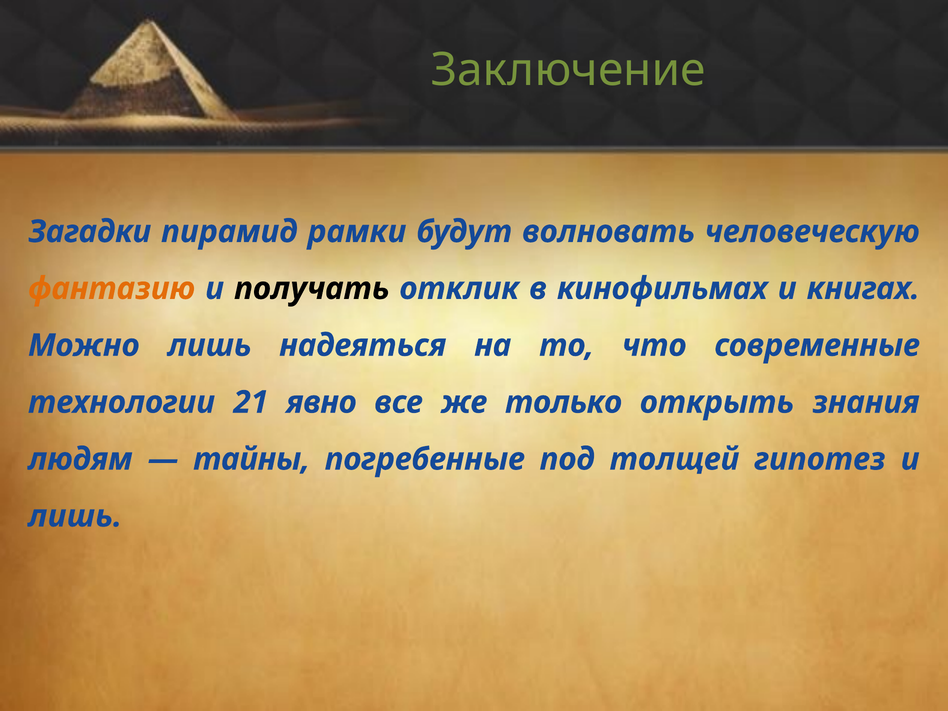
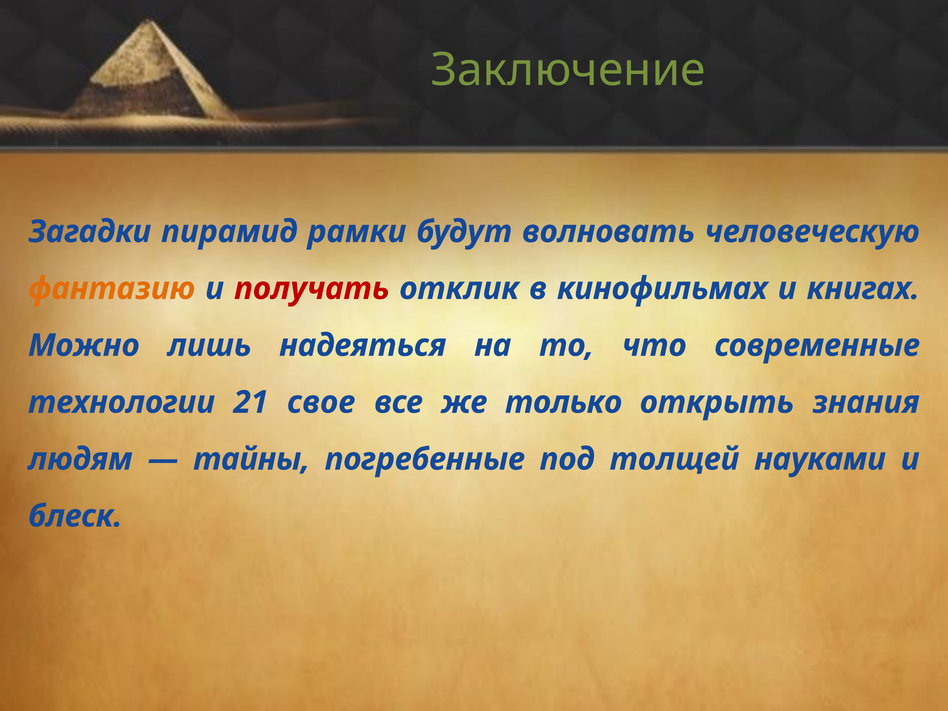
получать colour: black -> red (312, 289)
явно: явно -> свое (321, 402)
гипотез: гипотез -> науками (820, 459)
лишь: лишь -> блеск (75, 516)
